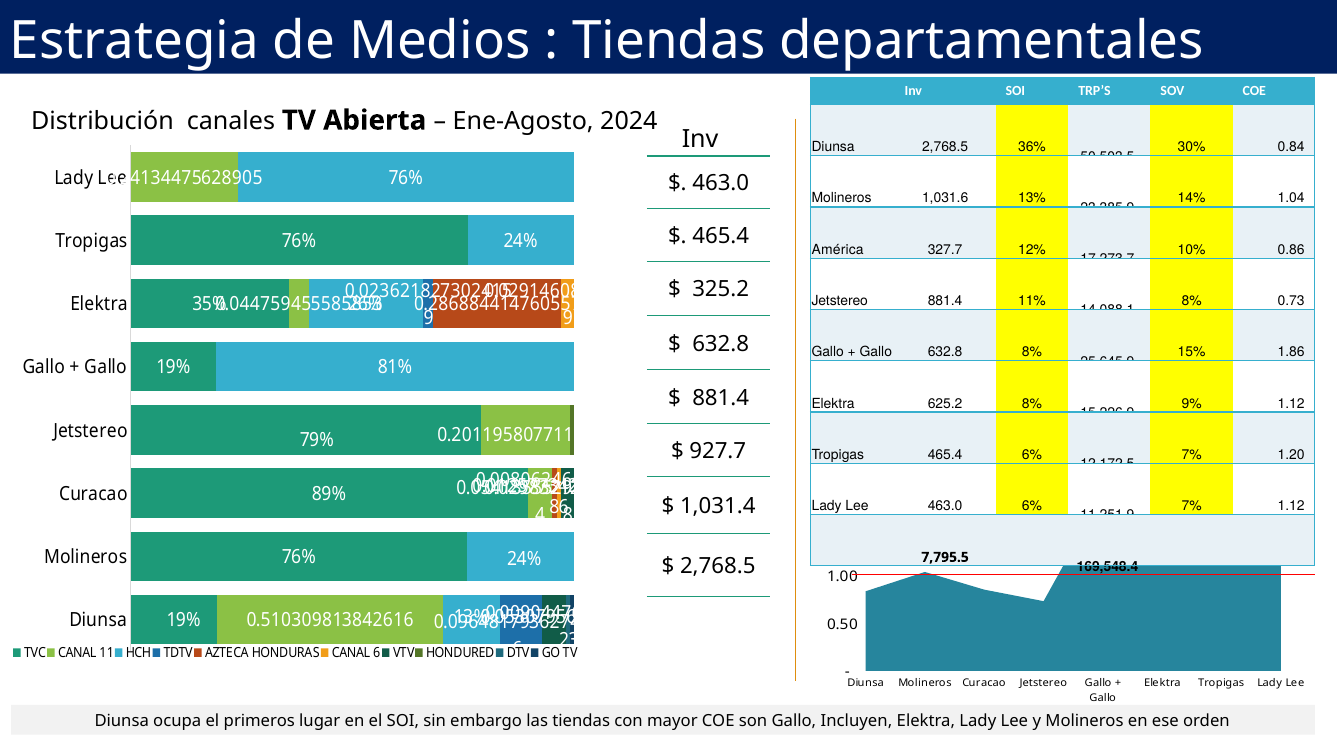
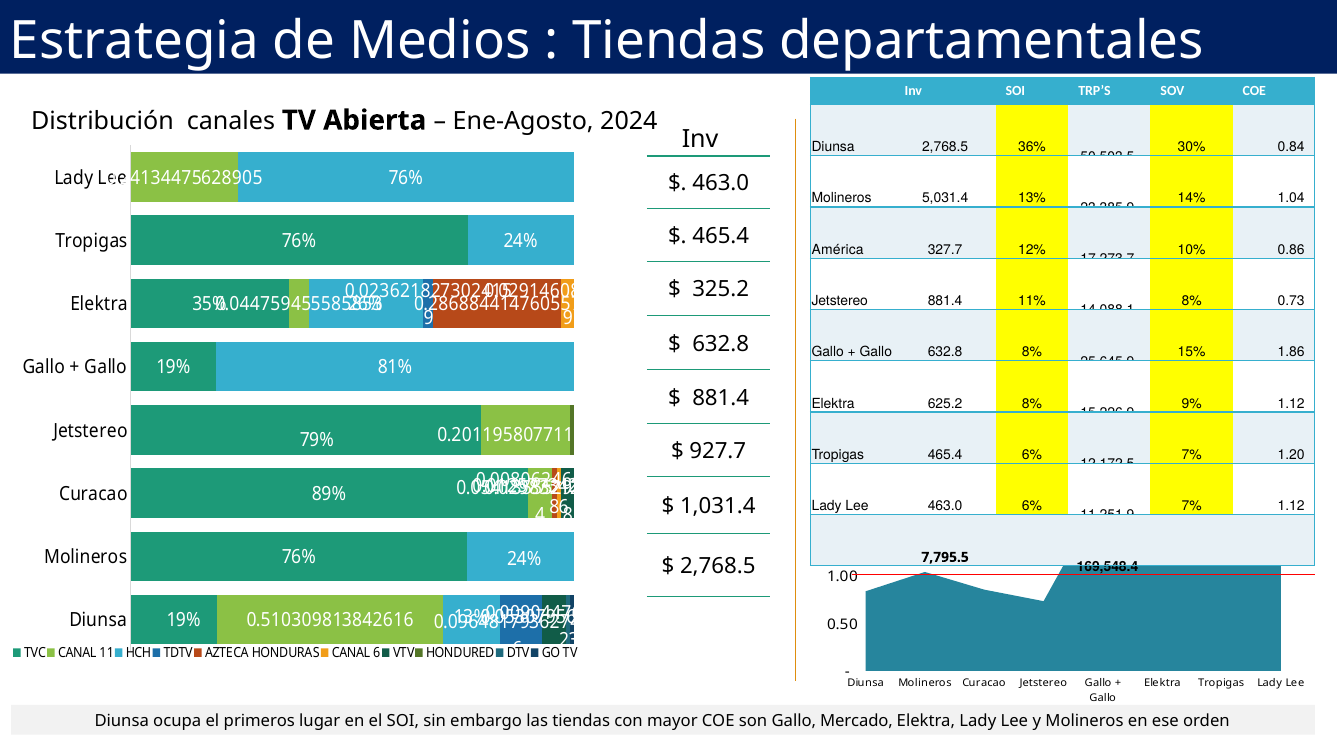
1,031.6: 1,031.6 -> 5,031.4 (945, 198)
Incluyen: Incluyen -> Mercado (857, 721)
